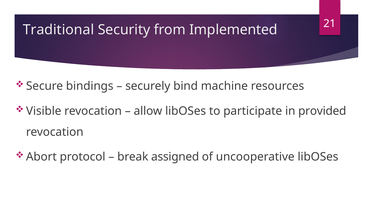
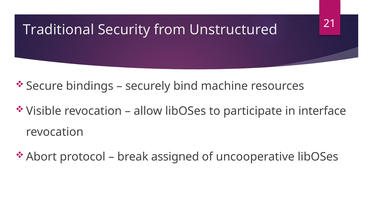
Implemented: Implemented -> Unstructured (233, 30)
provided: provided -> interface (322, 111)
